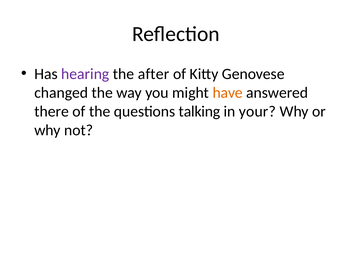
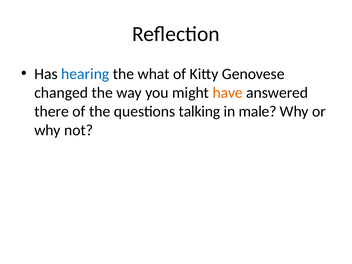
hearing colour: purple -> blue (85, 74)
after: after -> what (154, 74)
your: your -> male (258, 111)
